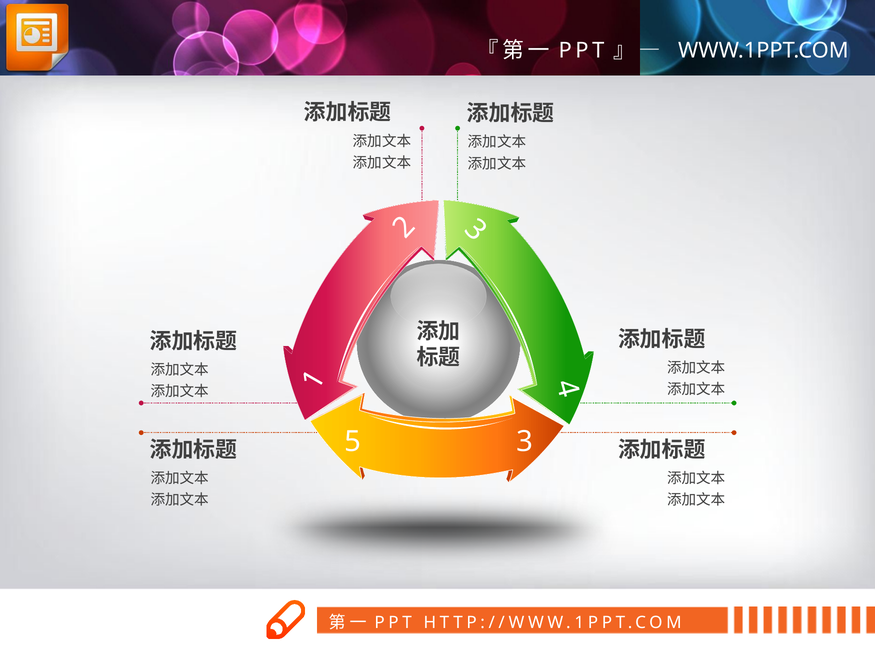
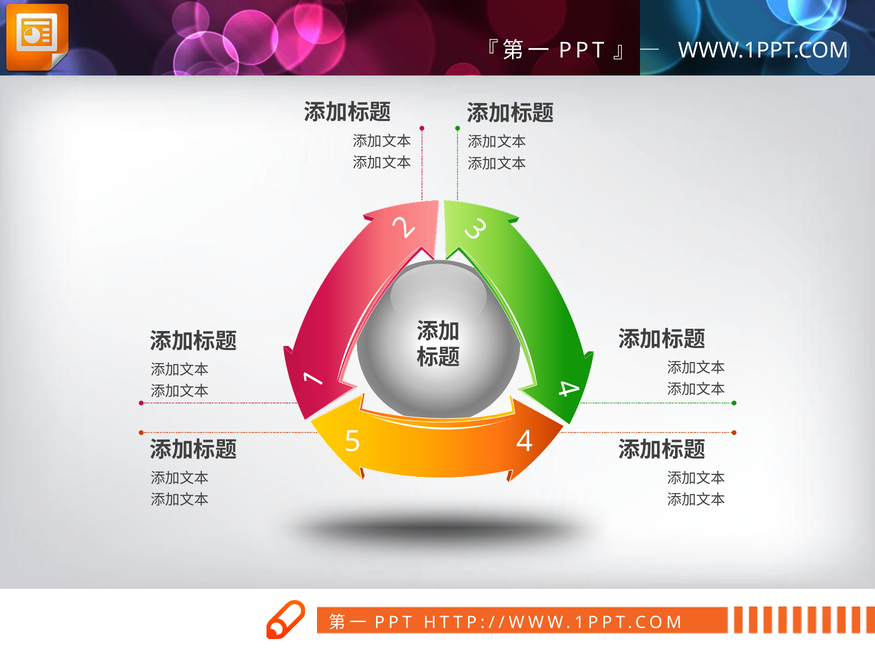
5 3: 3 -> 4 (524, 442)
